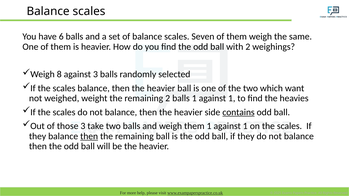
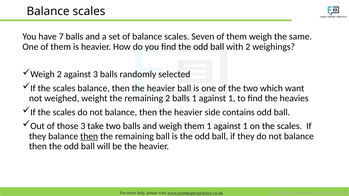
6: 6 -> 7 (61, 37)
Weigh 8: 8 -> 2 (59, 74)
contains underline: present -> none (239, 112)
